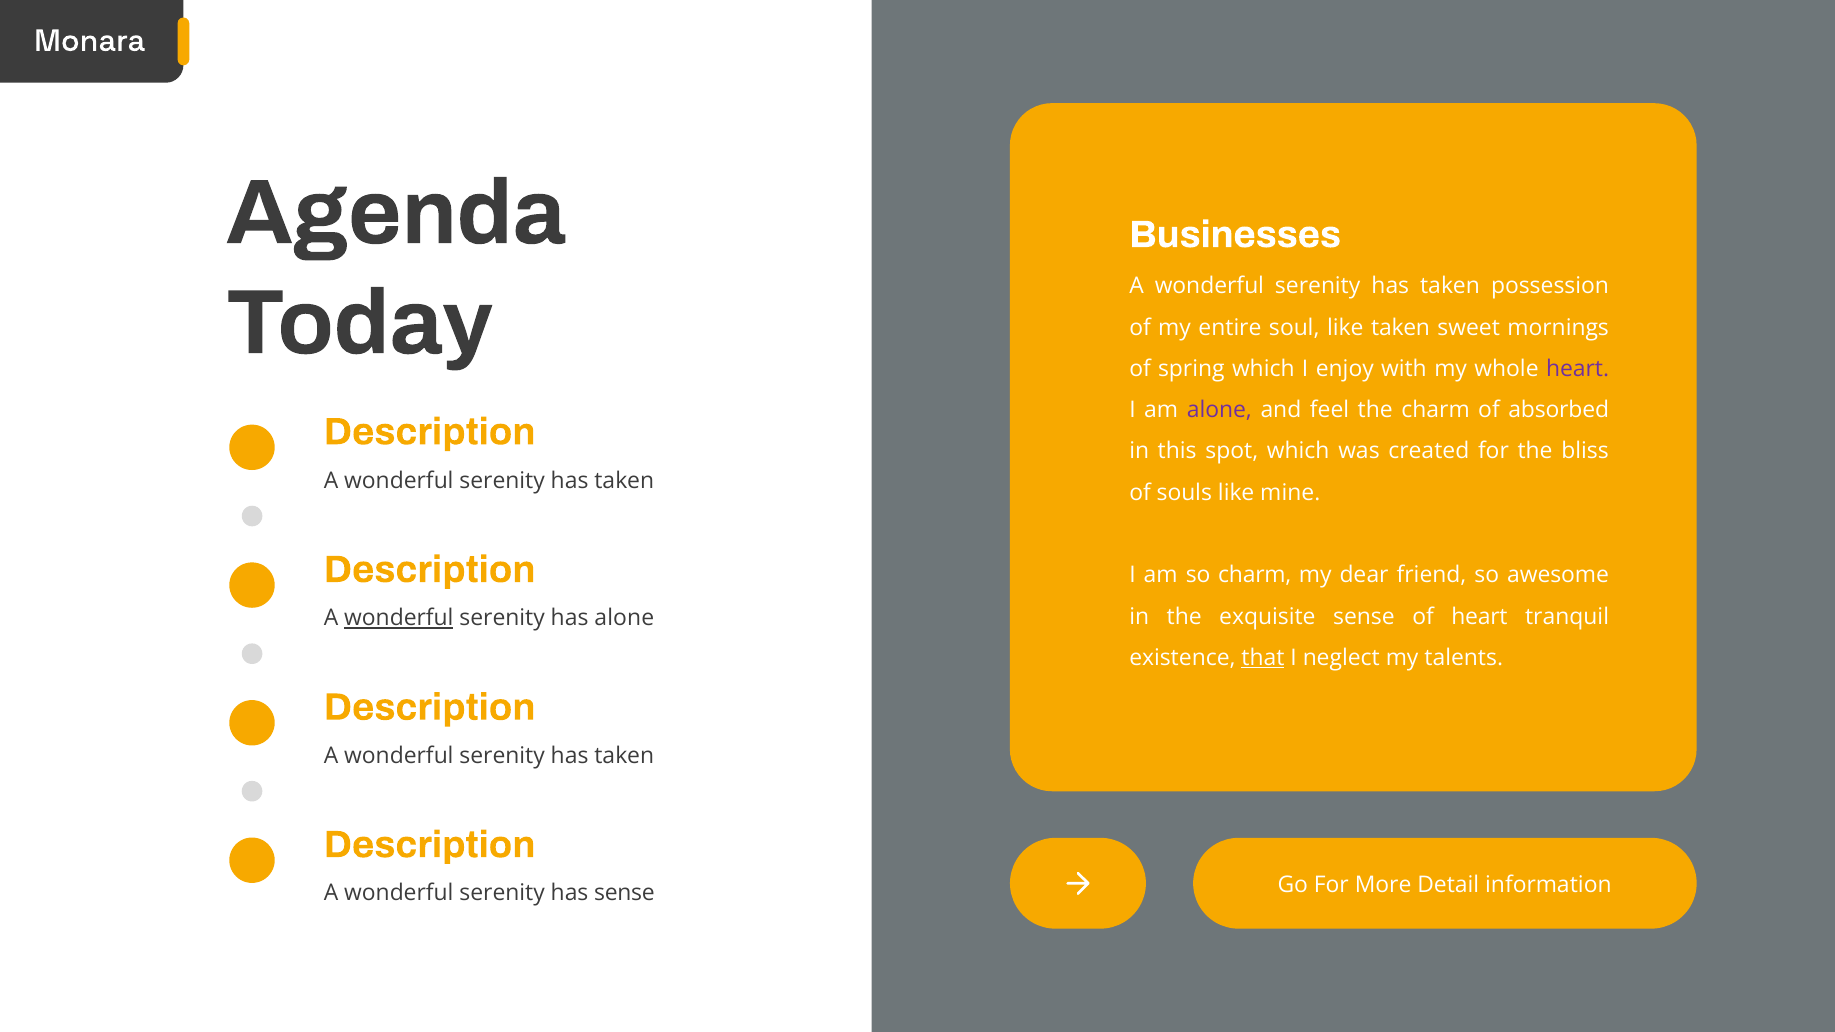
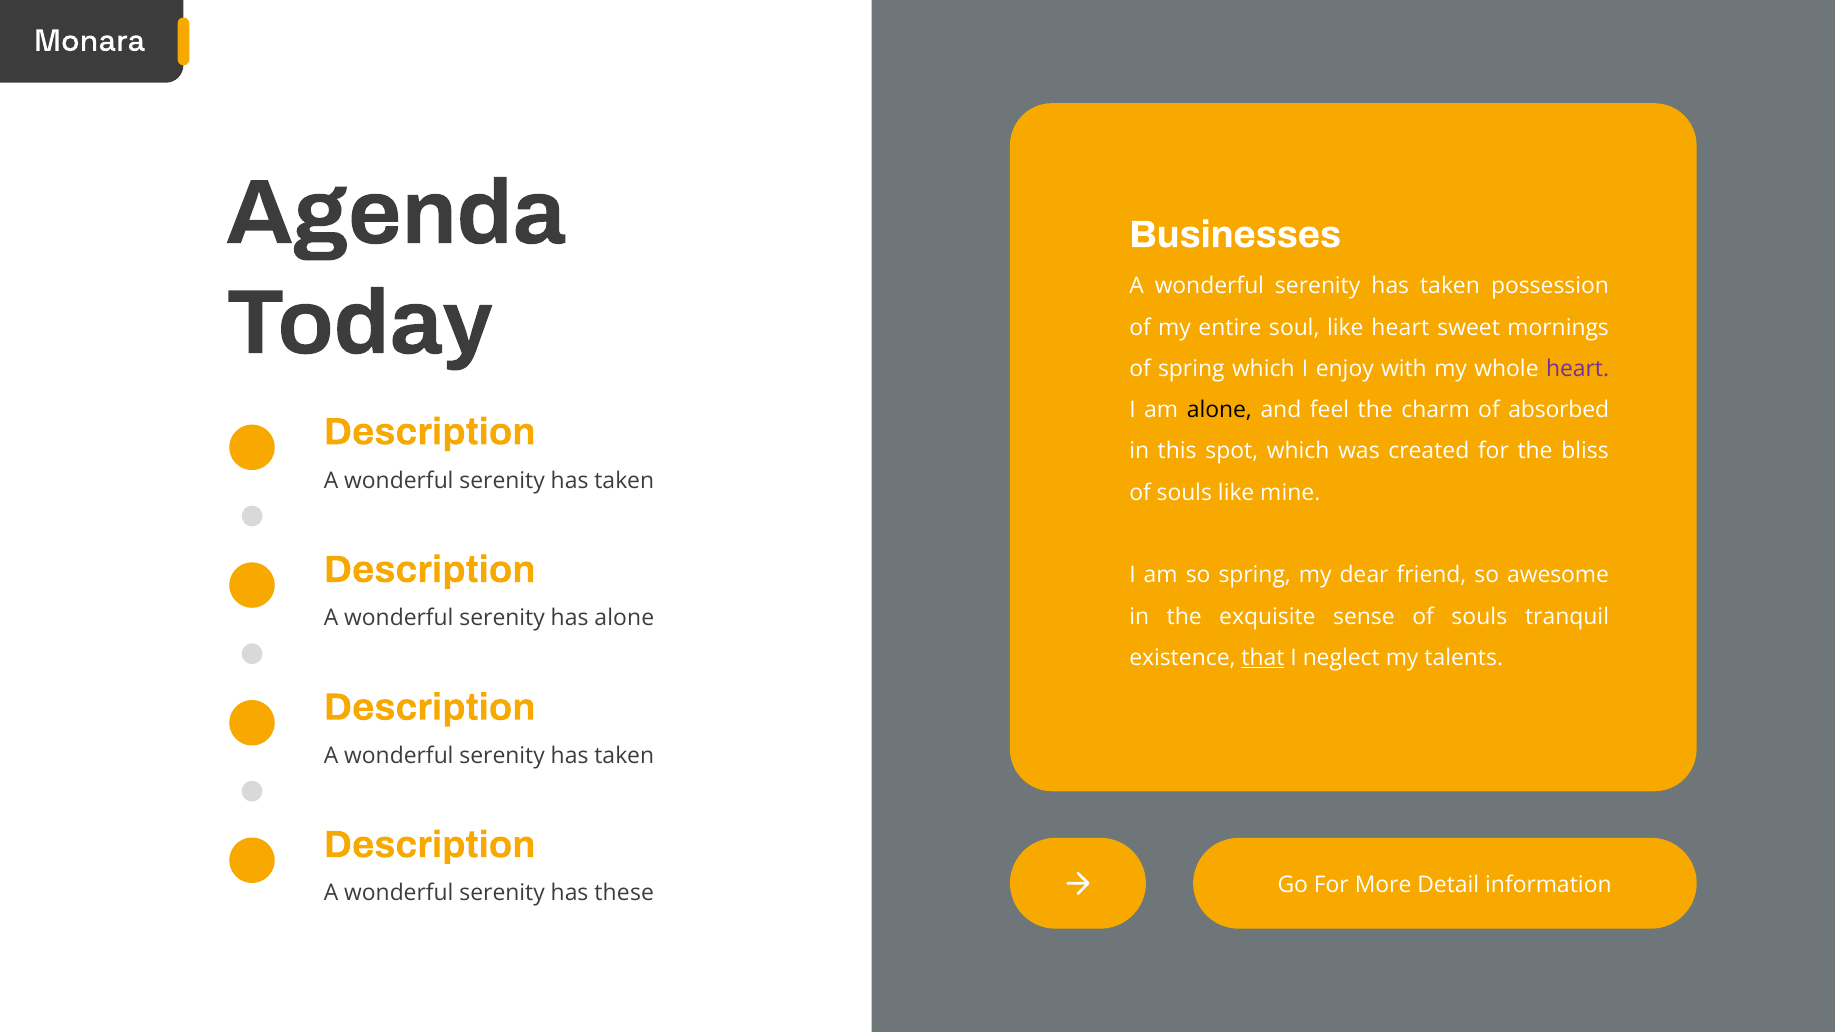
like taken: taken -> heart (1400, 328)
alone colour: purple -> black (1219, 410)
so charm: charm -> spring (1255, 575)
sense of heart: heart -> souls (1479, 617)
wonderful underline: present -> none (399, 618)
has sense: sense -> these (624, 894)
